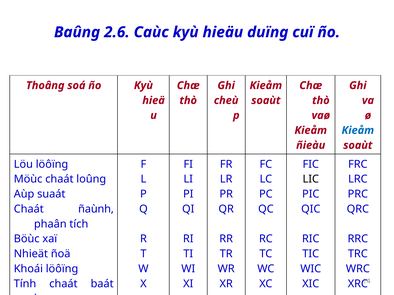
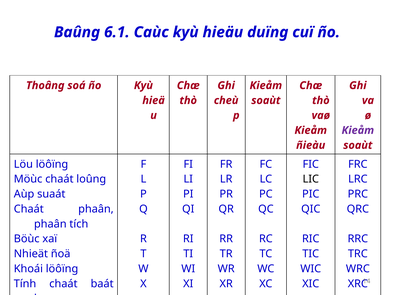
2.6: 2.6 -> 6.1 (117, 32)
Kieåm colour: blue -> purple (358, 131)
Chaát ñaùnh: ñaùnh -> phaân (96, 209)
